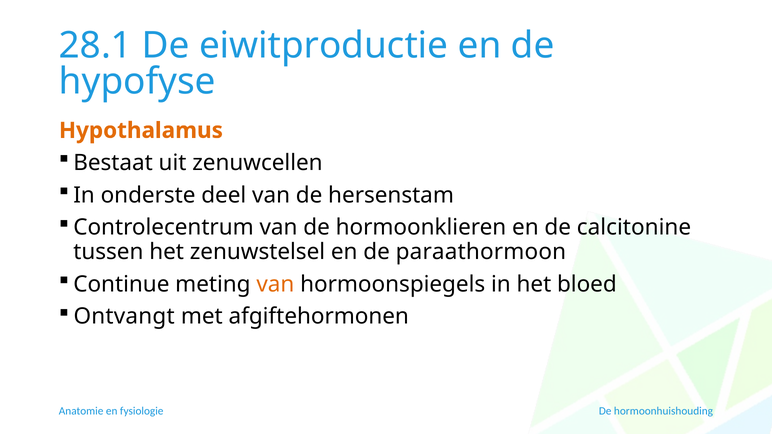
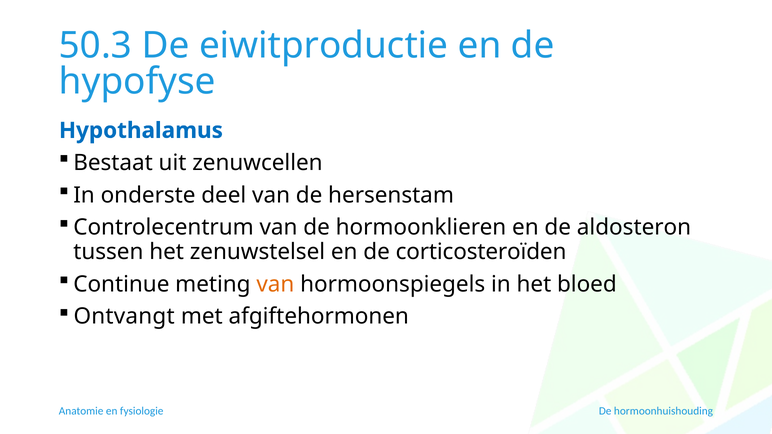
28.1: 28.1 -> 50.3 (96, 46)
Hypothalamus colour: orange -> blue (141, 131)
calcitonine: calcitonine -> aldosteron (634, 228)
paraathormoon: paraathormoon -> corticosteroïden (481, 252)
